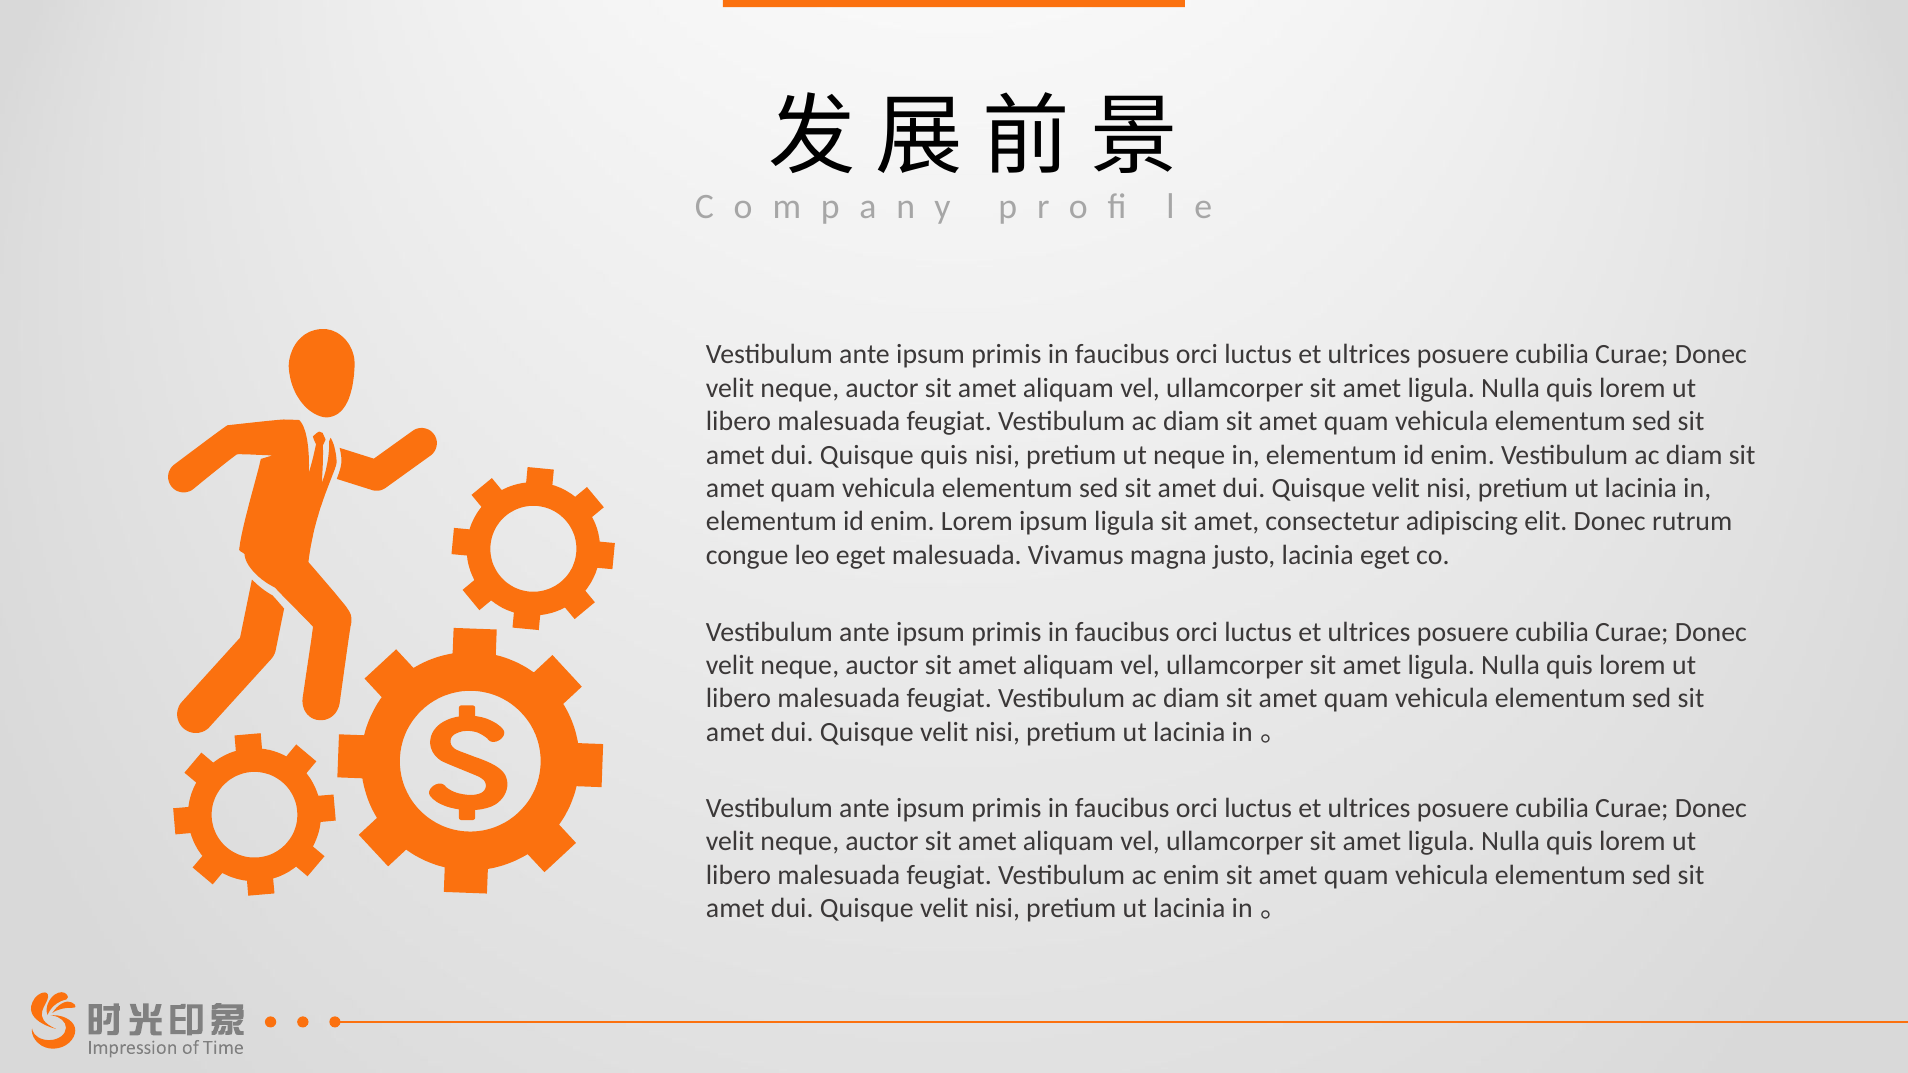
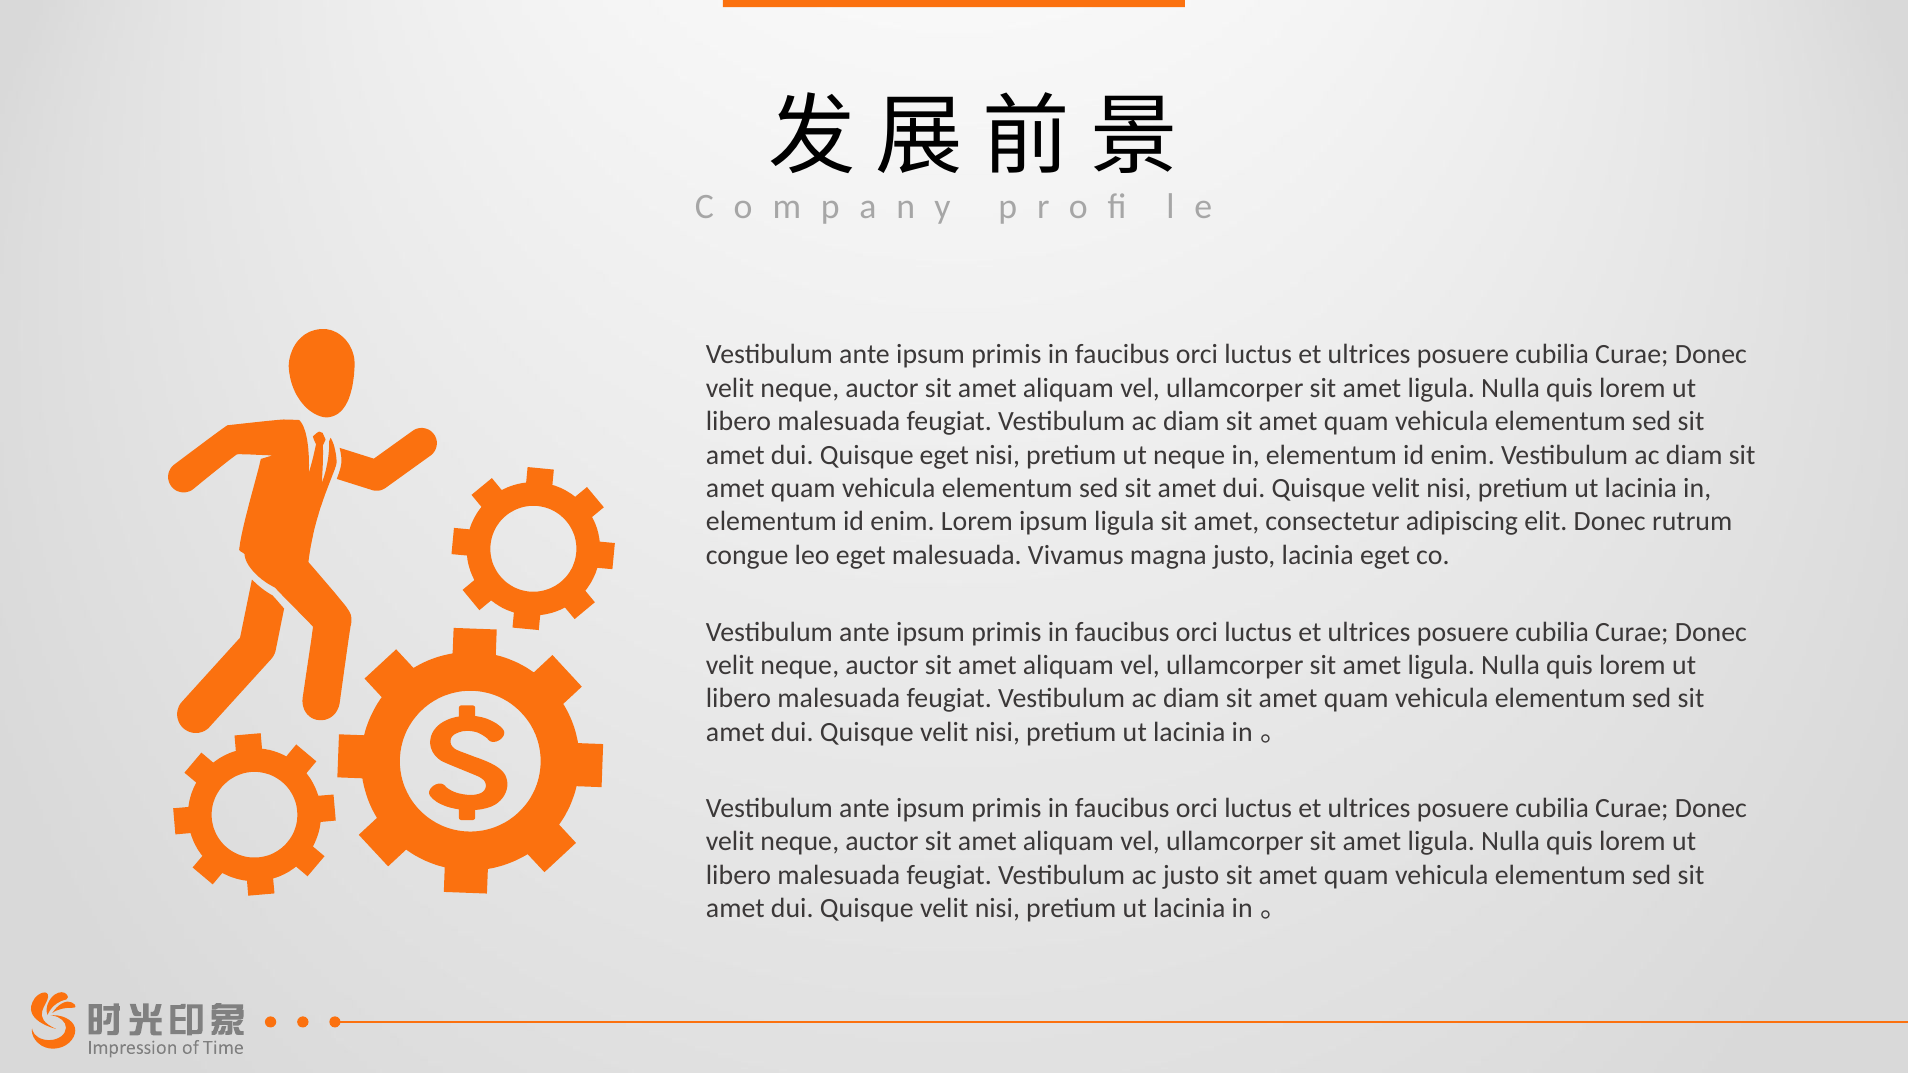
Quisque quis: quis -> eget (944, 455)
ac enim: enim -> justo (1191, 875)
